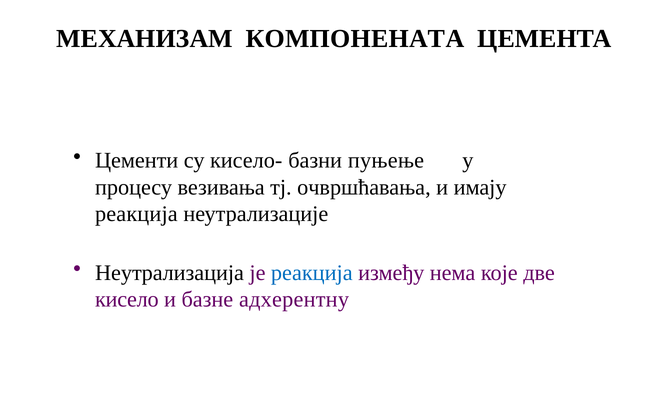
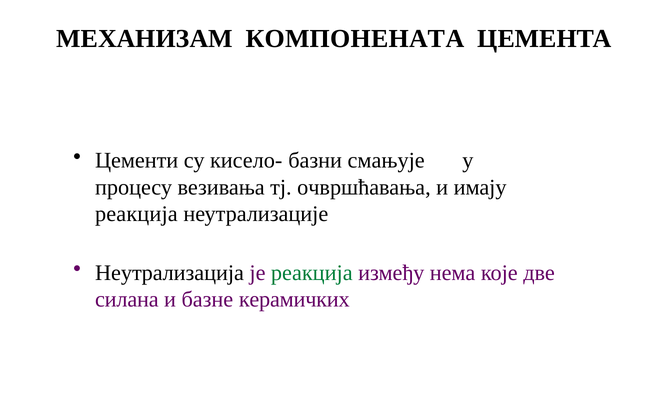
пуњење: пуњење -> смањује (386, 161)
реакција colour: blue -> green (312, 273)
кисело: кисело -> силана (127, 300)
адхерентну: адхерентну -> керамичких (294, 300)
